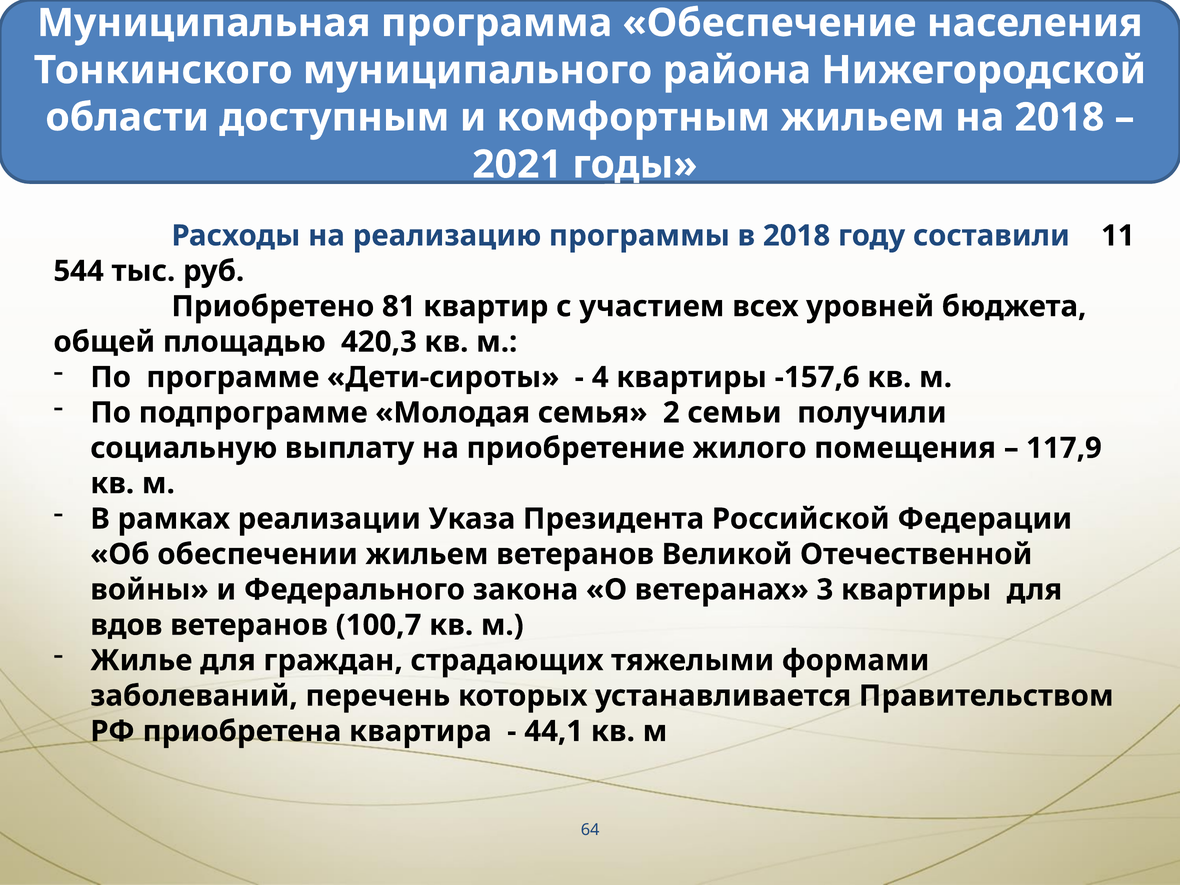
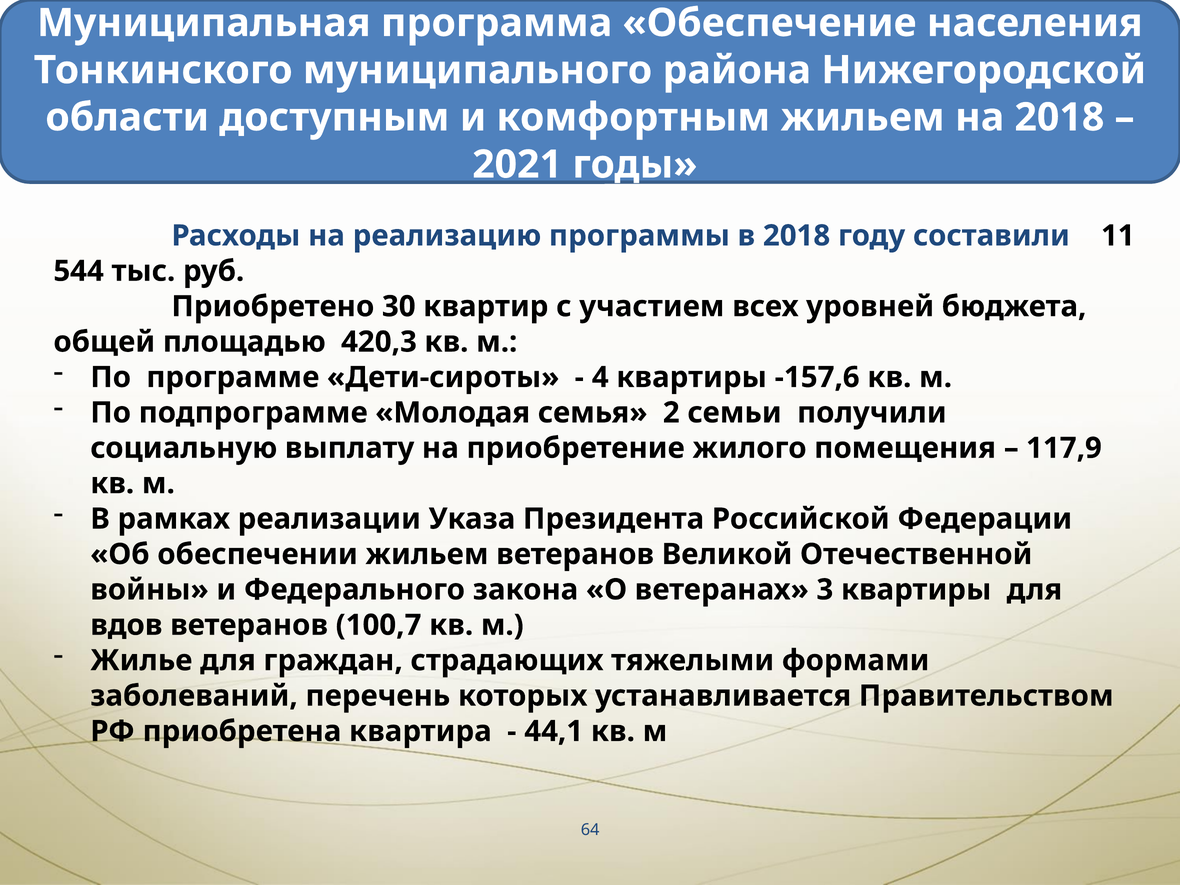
81: 81 -> 30 (399, 306)
